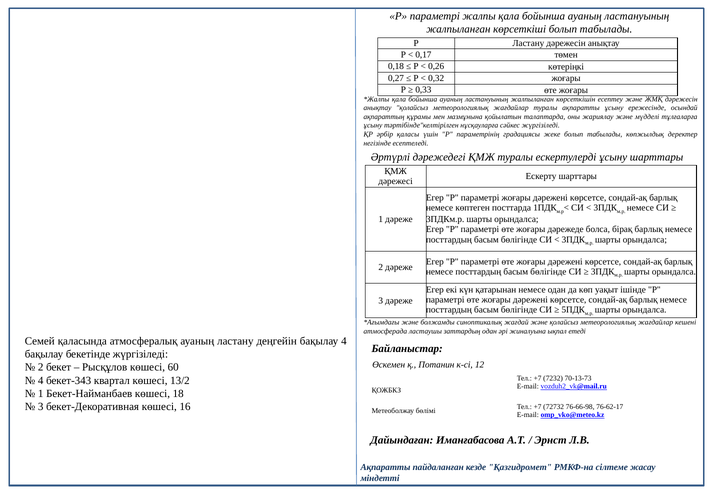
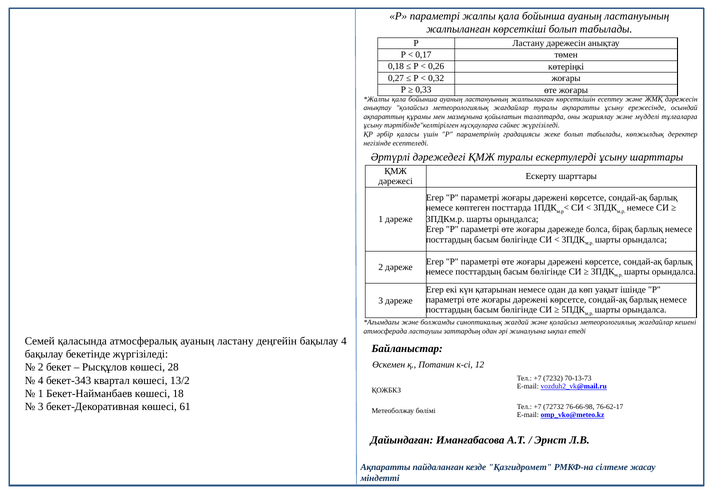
60: 60 -> 28 (173, 367)
16: 16 -> 61 (185, 407)
